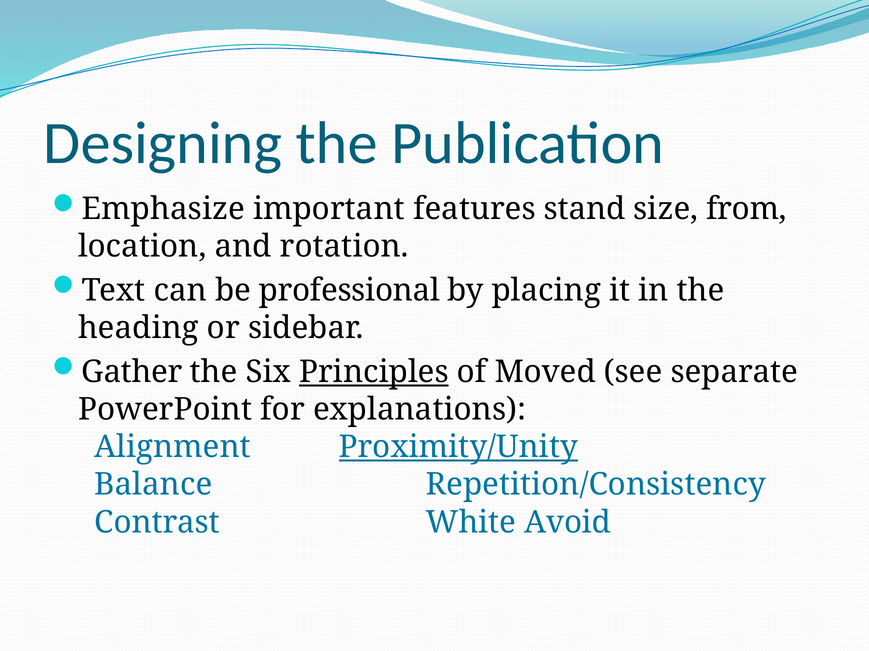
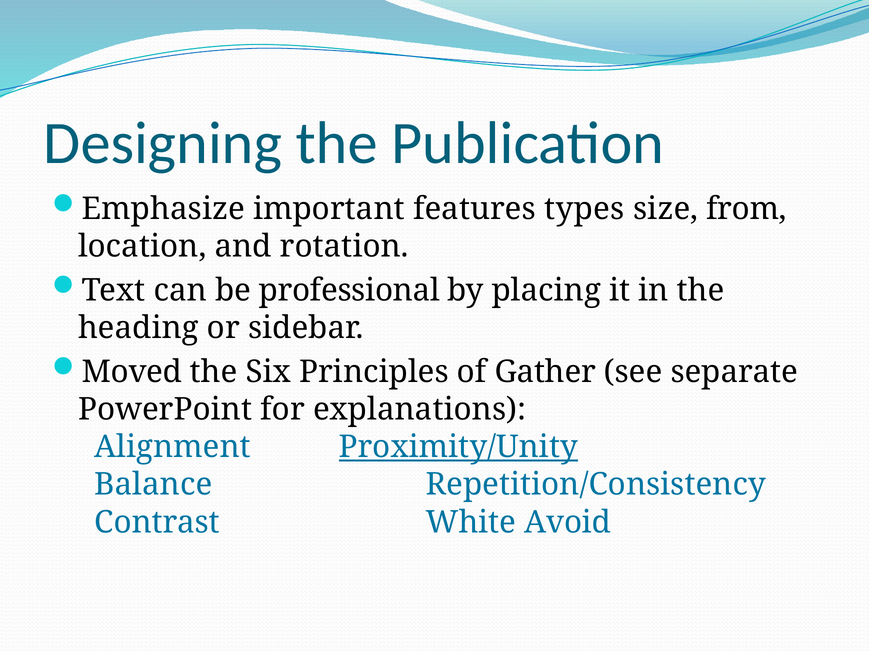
stand: stand -> types (584, 209)
Gather: Gather -> Moved (132, 372)
Principles underline: present -> none (374, 372)
Moved: Moved -> Gather (545, 372)
